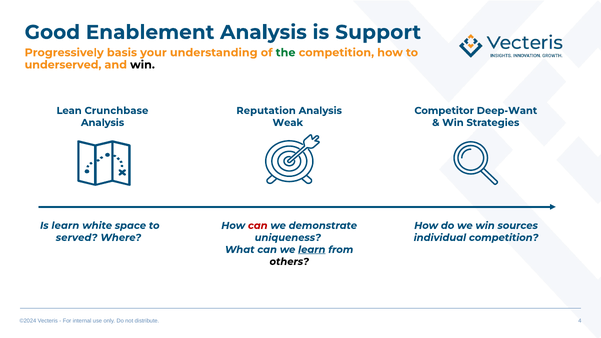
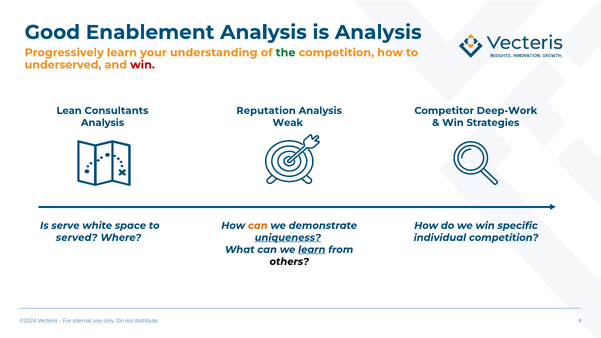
is Support: Support -> Analysis (378, 32)
Progressively basis: basis -> learn (122, 53)
win colour: black -> red (142, 65)
Crunchbase: Crunchbase -> Consultants (116, 111)
Deep-Want: Deep-Want -> Deep-Work (507, 111)
Is learn: learn -> serve (65, 226)
can colour: red -> orange (258, 226)
sources: sources -> specific (518, 226)
uniqueness underline: none -> present (288, 238)
